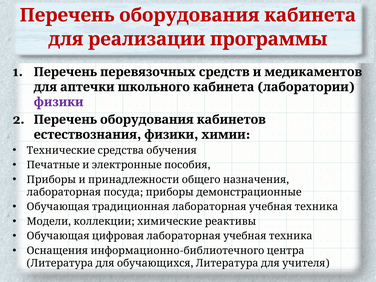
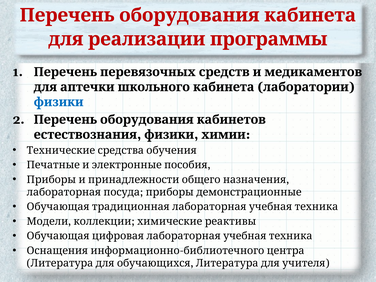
физики colour: purple -> blue (59, 102)
